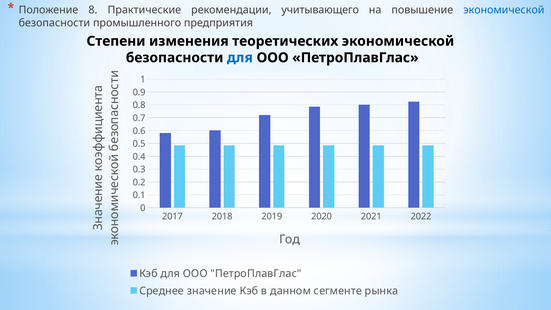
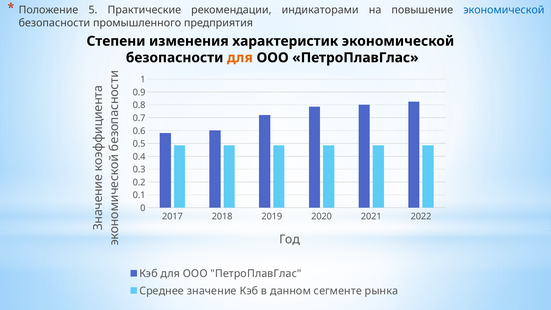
8: 8 -> 5 (93, 10)
учитывающего: учитывающего -> индикаторами (320, 10)
теоретических: теоретических -> характеристик (285, 41)
для colour: blue -> orange (240, 58)
